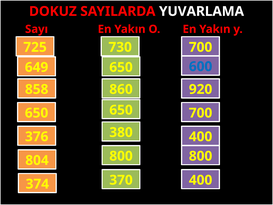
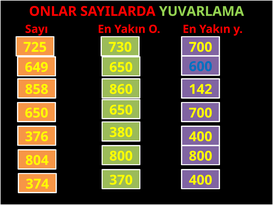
DOKUZ: DOKUZ -> ONLAR (53, 11)
YUVARLAMA colour: white -> light green (202, 11)
920: 920 -> 142 (201, 89)
